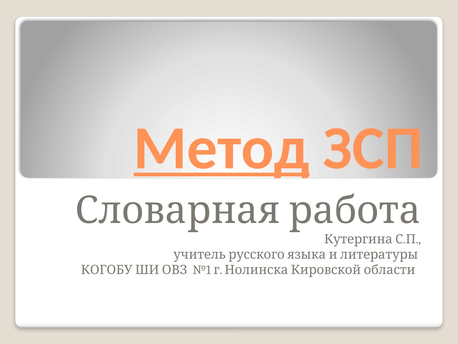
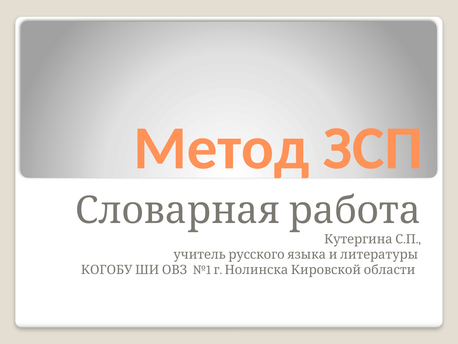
Метод underline: present -> none (221, 148)
